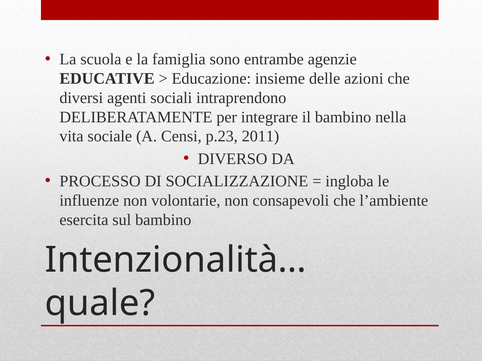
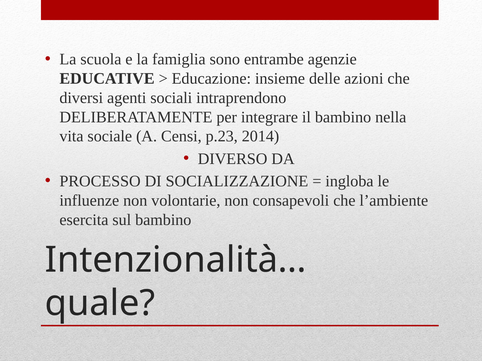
2011: 2011 -> 2014 (261, 136)
